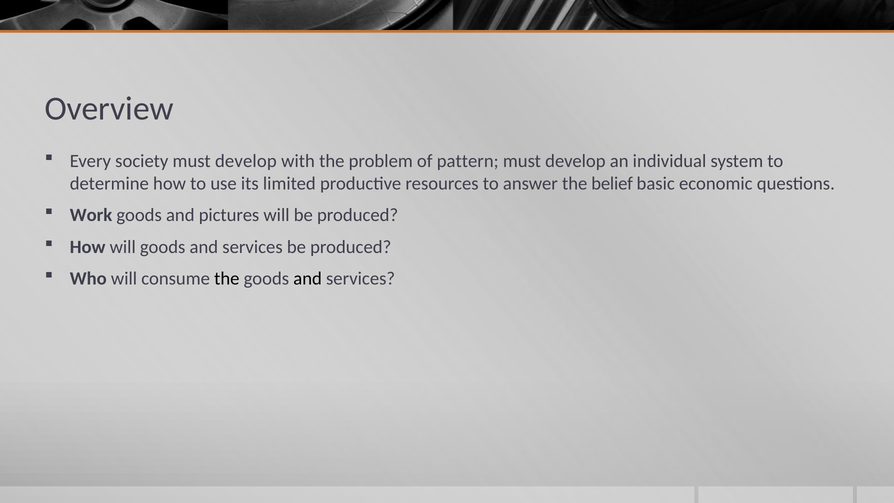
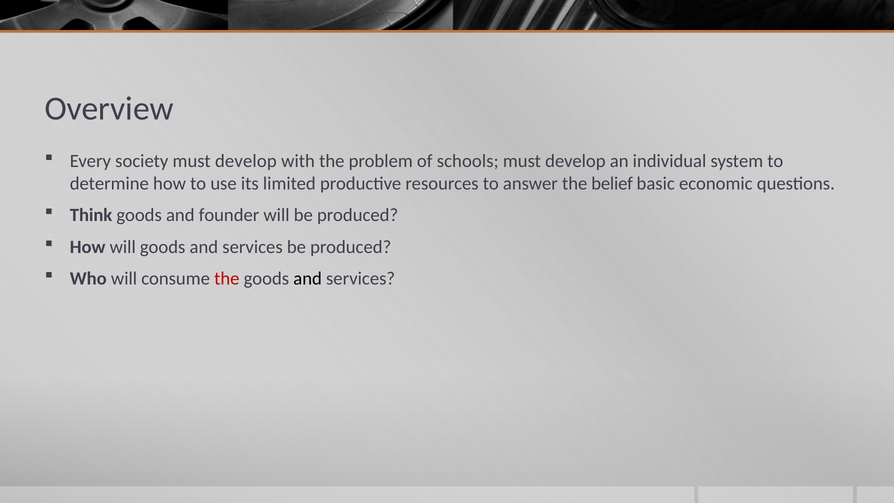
pattern: pattern -> schools (468, 161)
Work: Work -> Think (91, 215)
pictures: pictures -> founder (229, 215)
the colour: black -> red (227, 278)
